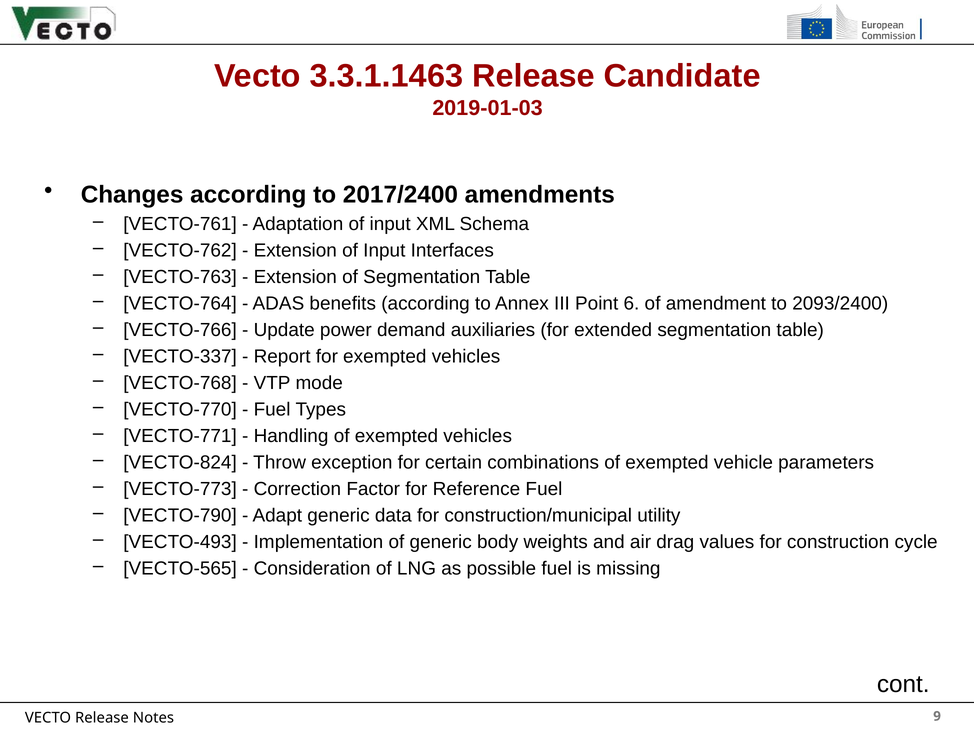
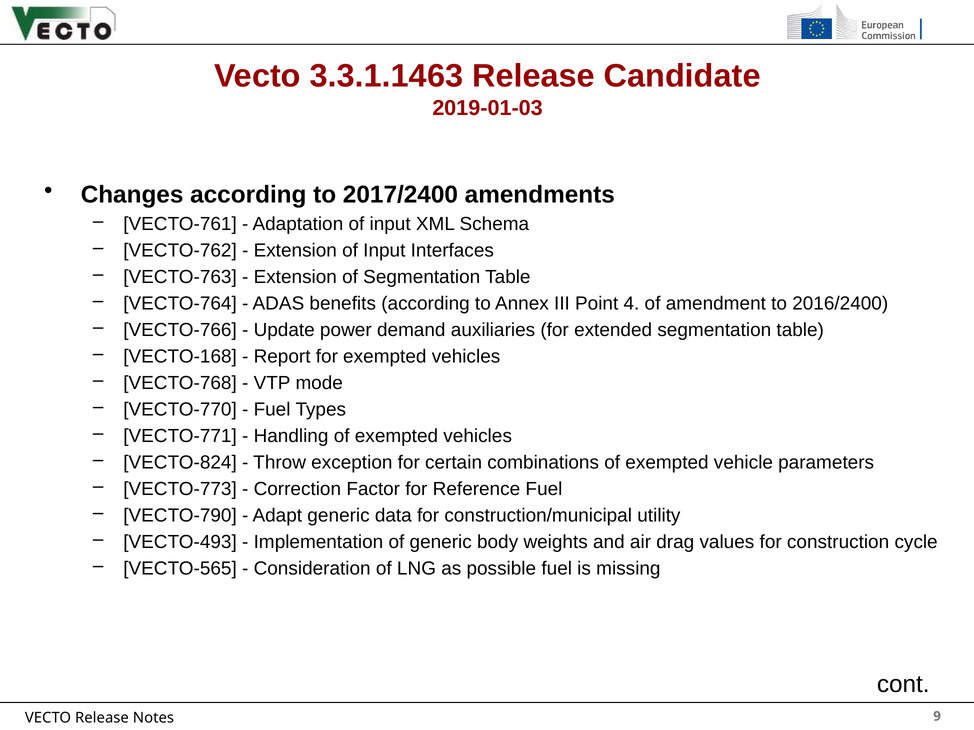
6: 6 -> 4 (631, 304)
2093/2400: 2093/2400 -> 2016/2400 (840, 304)
VECTO-337: VECTO-337 -> VECTO-168 (180, 357)
